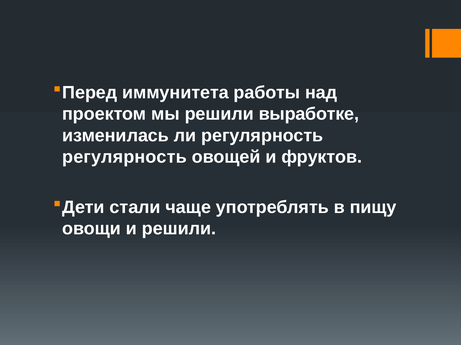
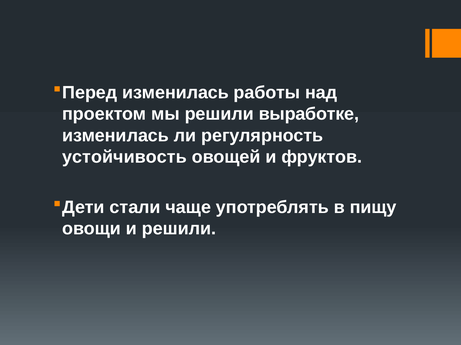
иммунитета: иммунитета -> изменилась (176, 93)
регулярность: регулярность -> устойчивость (125, 157)
